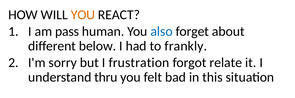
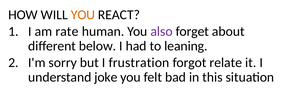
pass: pass -> rate (67, 32)
also colour: blue -> purple (162, 32)
frankly: frankly -> leaning (186, 46)
thru: thru -> joke (106, 78)
